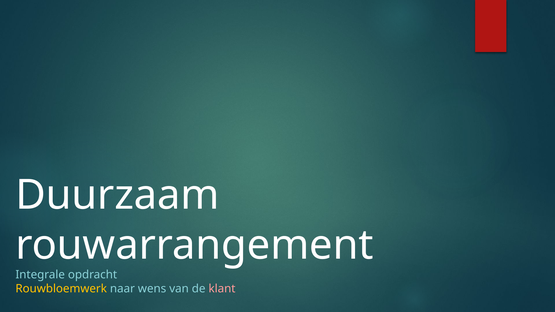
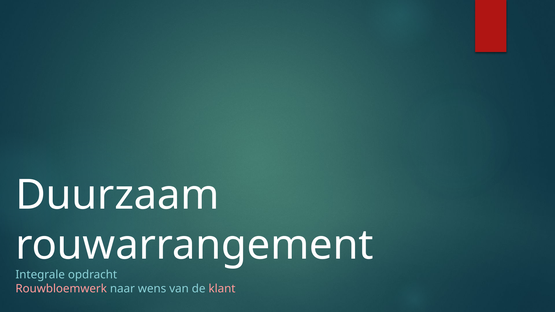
Rouwbloemwerk colour: yellow -> pink (61, 289)
